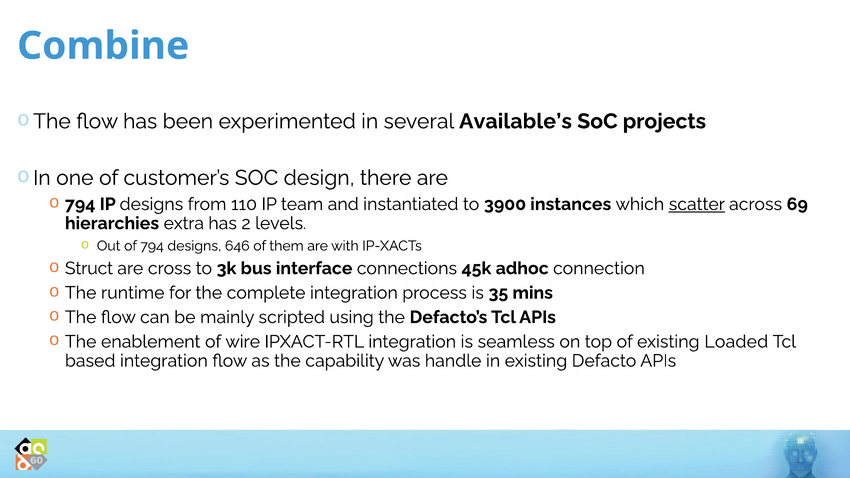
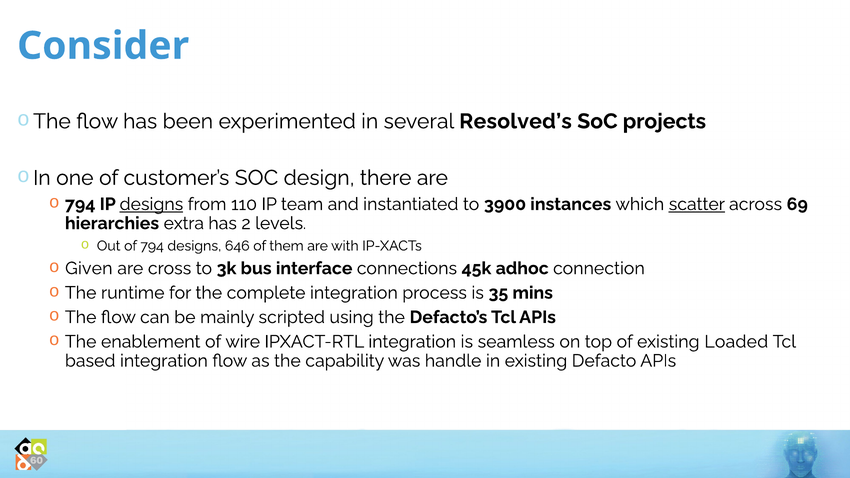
Combine: Combine -> Consider (103, 46)
Available’s: Available’s -> Resolved’s (516, 121)
designs underline: none -> present (151, 204)
Struct: Struct -> Given (89, 268)
